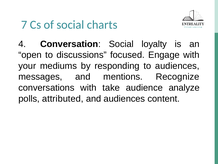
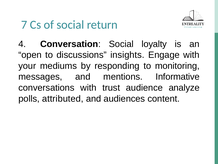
charts: charts -> return (102, 25)
focused: focused -> insights (127, 55)
to audiences: audiences -> monitoring (177, 66)
Recognize: Recognize -> Informative (178, 77)
take: take -> trust (111, 87)
